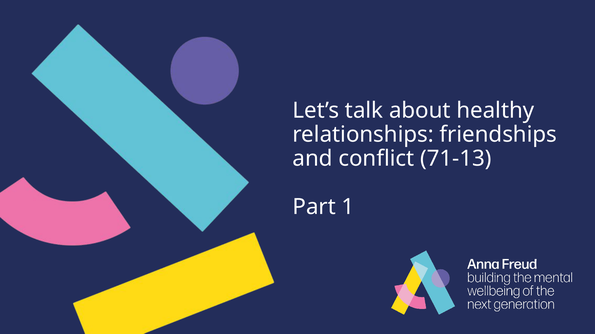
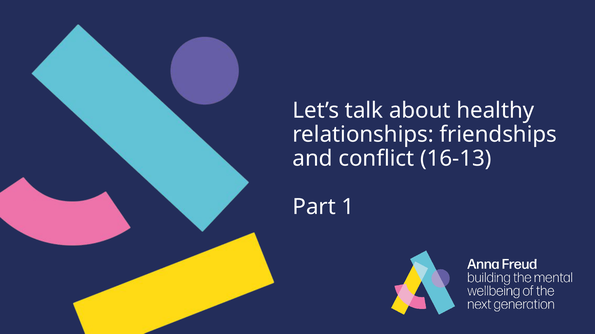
71-13: 71-13 -> 16-13 (456, 159)
